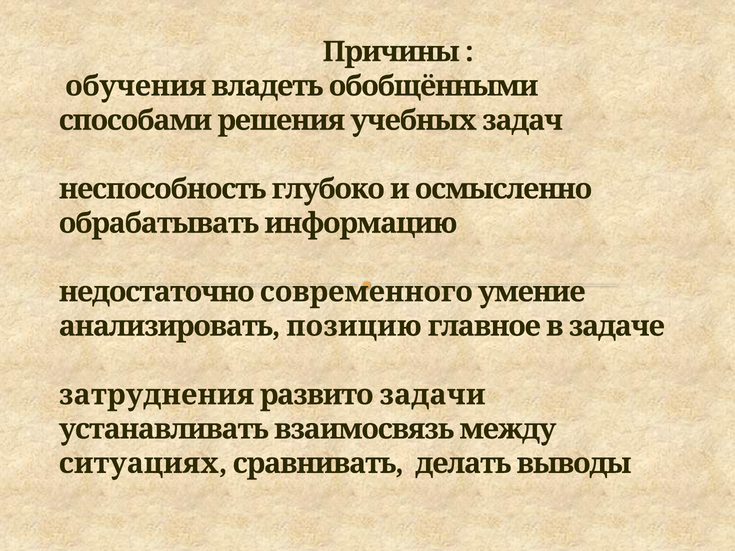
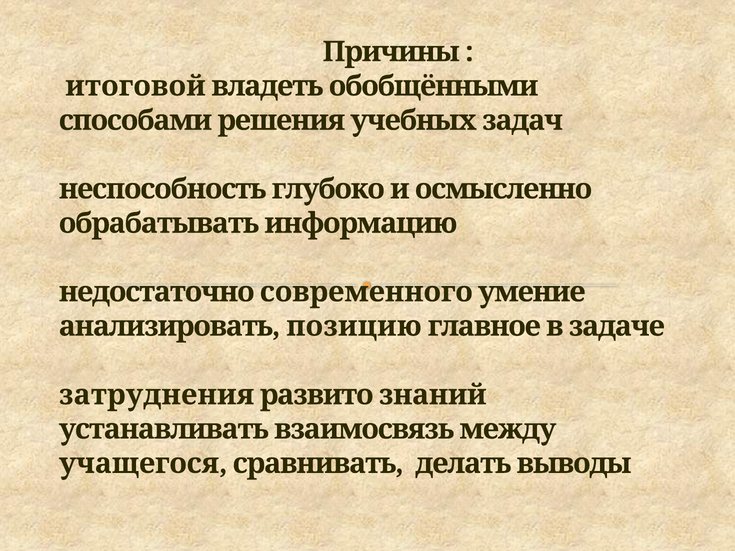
обучения: обучения -> итоговой (135, 86)
задачи: задачи -> знаний (433, 395)
ситуациях: ситуациях -> учащегося (143, 464)
